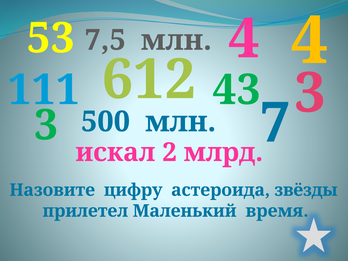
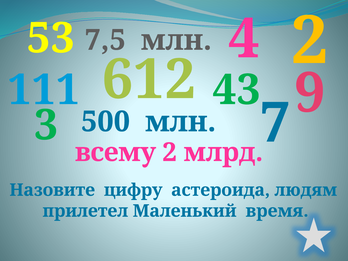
4 4: 4 -> 2 (309, 41)
612 3: 3 -> 9 (310, 93)
искал: искал -> всему (116, 152)
звёзды: звёзды -> людям (306, 190)
